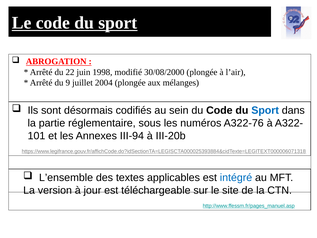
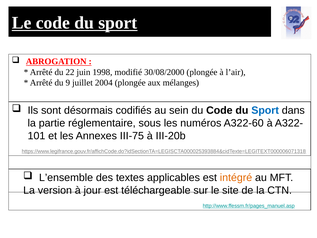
A322-76: A322-76 -> A322-60 (244, 123)
III-94: III-94 -> III-75 (132, 136)
intégré colour: blue -> orange (236, 177)
